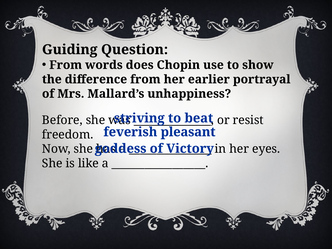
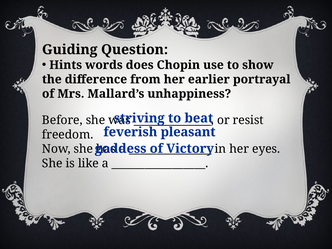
From: From -> Hints (66, 65)
